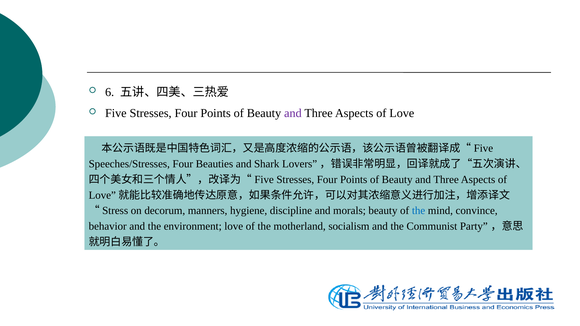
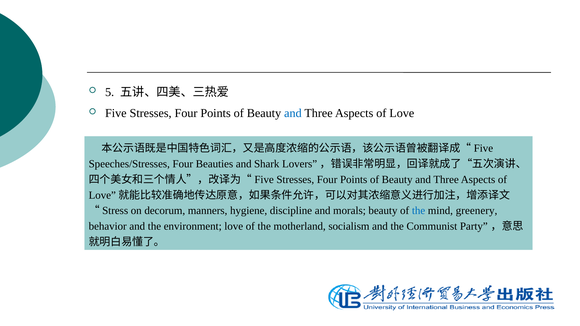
6: 6 -> 5 (110, 92)
and colour: purple -> blue (293, 113)
convince: convince -> greenery (477, 211)
